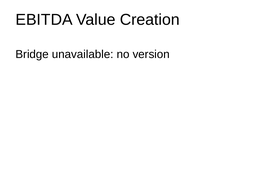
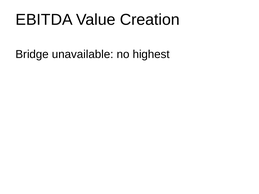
version: version -> highest (151, 54)
